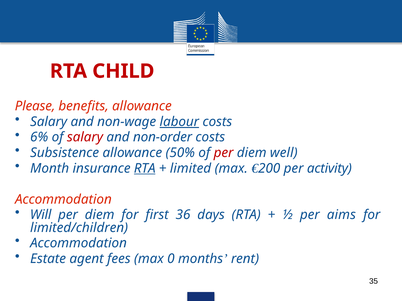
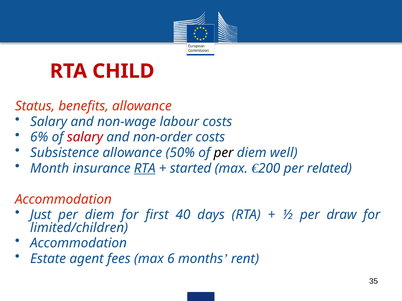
Please: Please -> Status (35, 106)
labour underline: present -> none (179, 122)
per colour: red -> black (224, 153)
limited: limited -> started (191, 169)
activity: activity -> related (329, 169)
Will: Will -> Just (41, 215)
36: 36 -> 40 (183, 215)
aims: aims -> draw (342, 215)
0: 0 -> 6 (171, 259)
